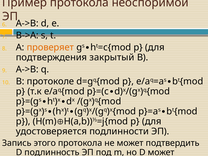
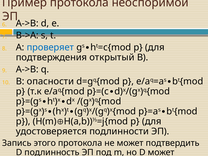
проверяет colour: orange -> blue (50, 47)
закрытый: закрытый -> открытый (112, 57)
протоколе: протоколе -> опасности (50, 81)
